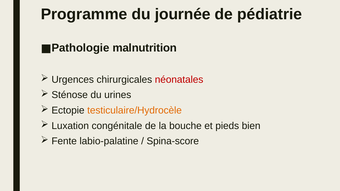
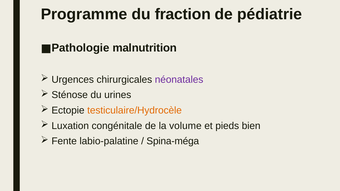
journée: journée -> fraction (183, 14)
néonatales colour: red -> purple (179, 80)
bouche: bouche -> volume (185, 126)
Spina-score: Spina-score -> Spina-méga (173, 141)
